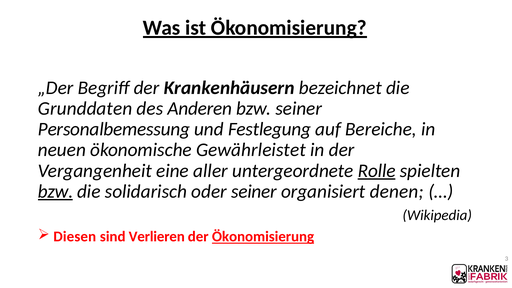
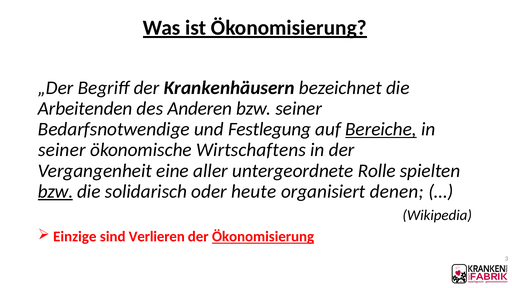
Grunddaten: Grunddaten -> Arbeitenden (85, 108)
Personalbemessung: Personalbemessung -> Bedarfsnotwendige (114, 129)
Bereiche underline: none -> present (381, 129)
neuen: neuen -> seiner (62, 150)
Gewährleistet: Gewährleistet -> Wirtschaftens (251, 150)
Rolle underline: present -> none (377, 171)
oder seiner: seiner -> heute (254, 191)
Diesen: Diesen -> Einzige (75, 237)
